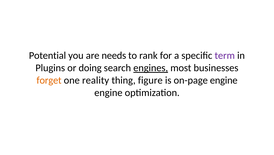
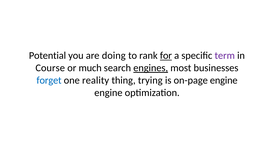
needs: needs -> doing (114, 55)
for underline: none -> present (166, 55)
Plugins: Plugins -> Course (50, 68)
doing: doing -> much (90, 68)
forget colour: orange -> blue (49, 80)
figure: figure -> trying (150, 80)
